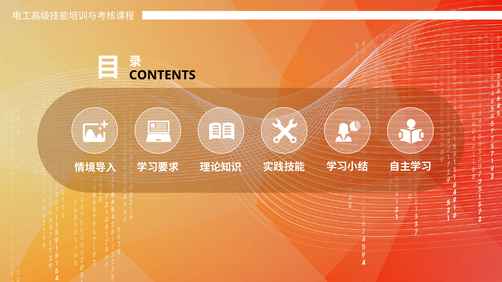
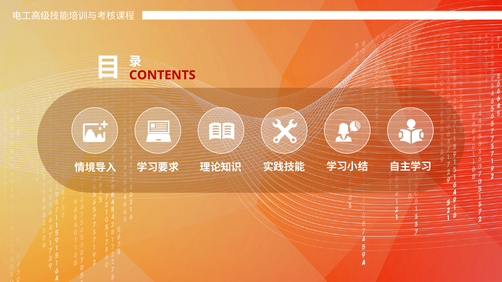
CONTENTS colour: black -> red (162, 75)
